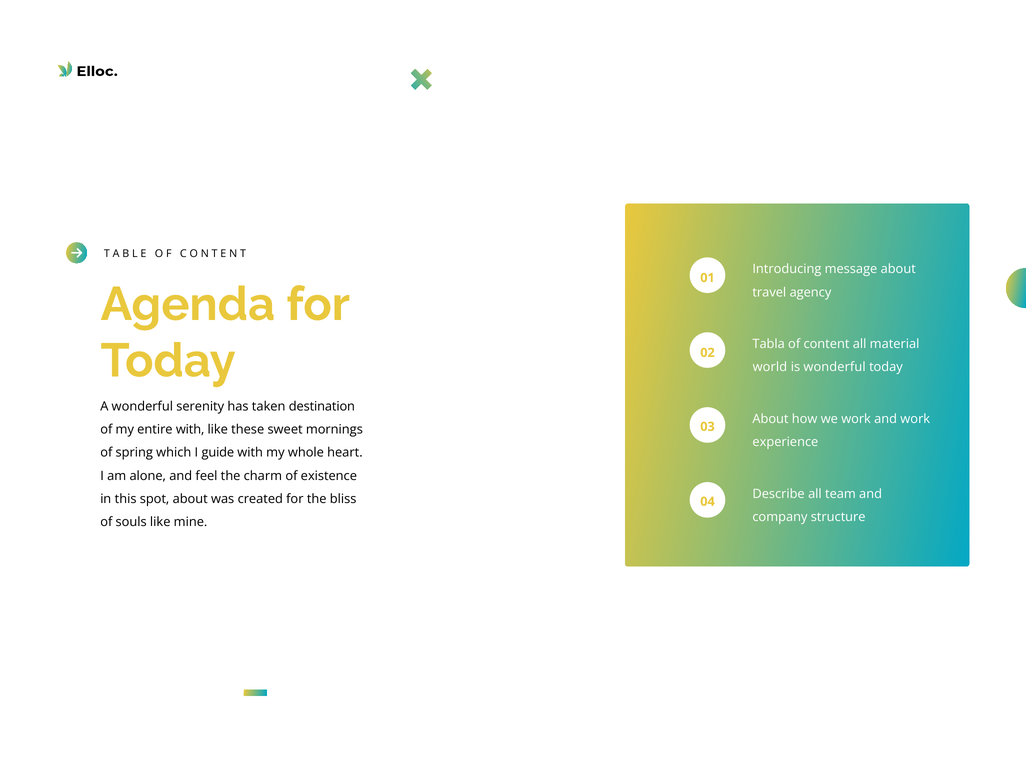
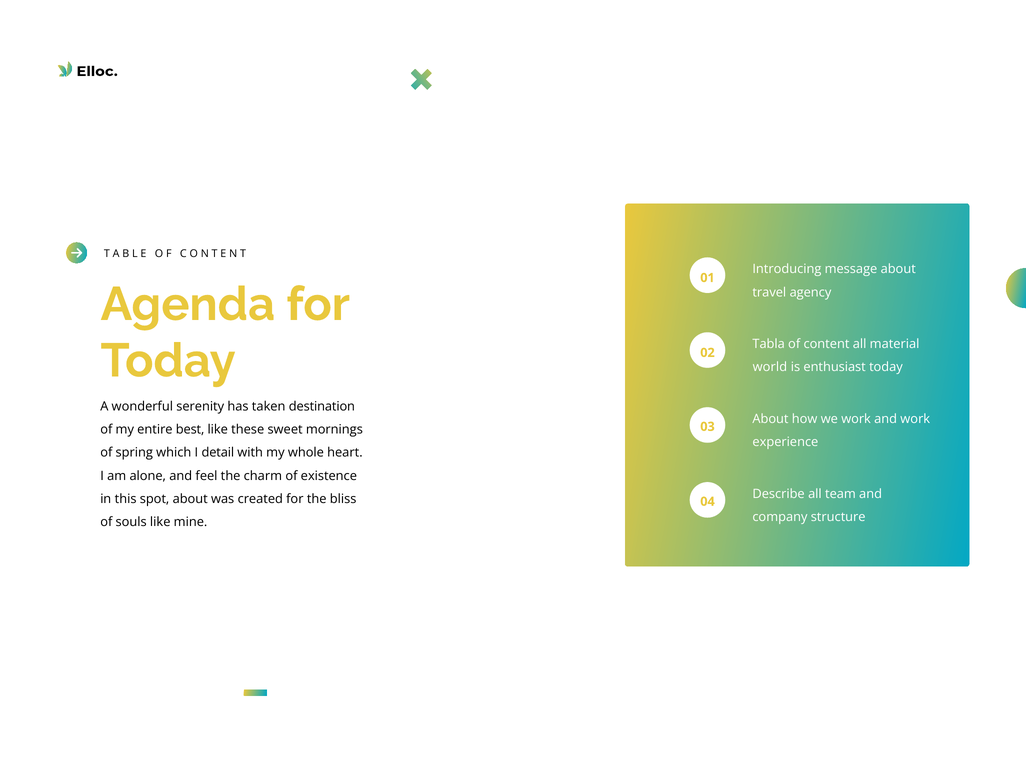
is wonderful: wonderful -> enthusiast (835, 367)
entire with: with -> best (190, 429)
guide: guide -> detail (218, 452)
